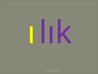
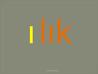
lık colour: purple -> orange (55, 33)
